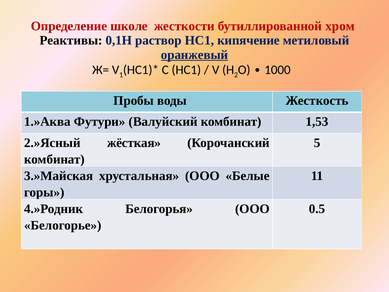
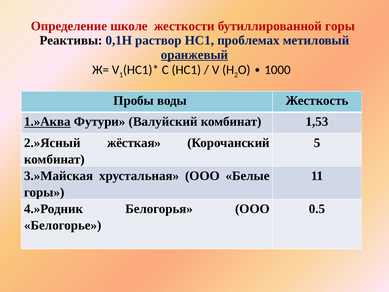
бутиллированной хром: хром -> горы (340, 26)
кипячение: кипячение -> проблемах (248, 40)
1.»Аква underline: none -> present (47, 122)
